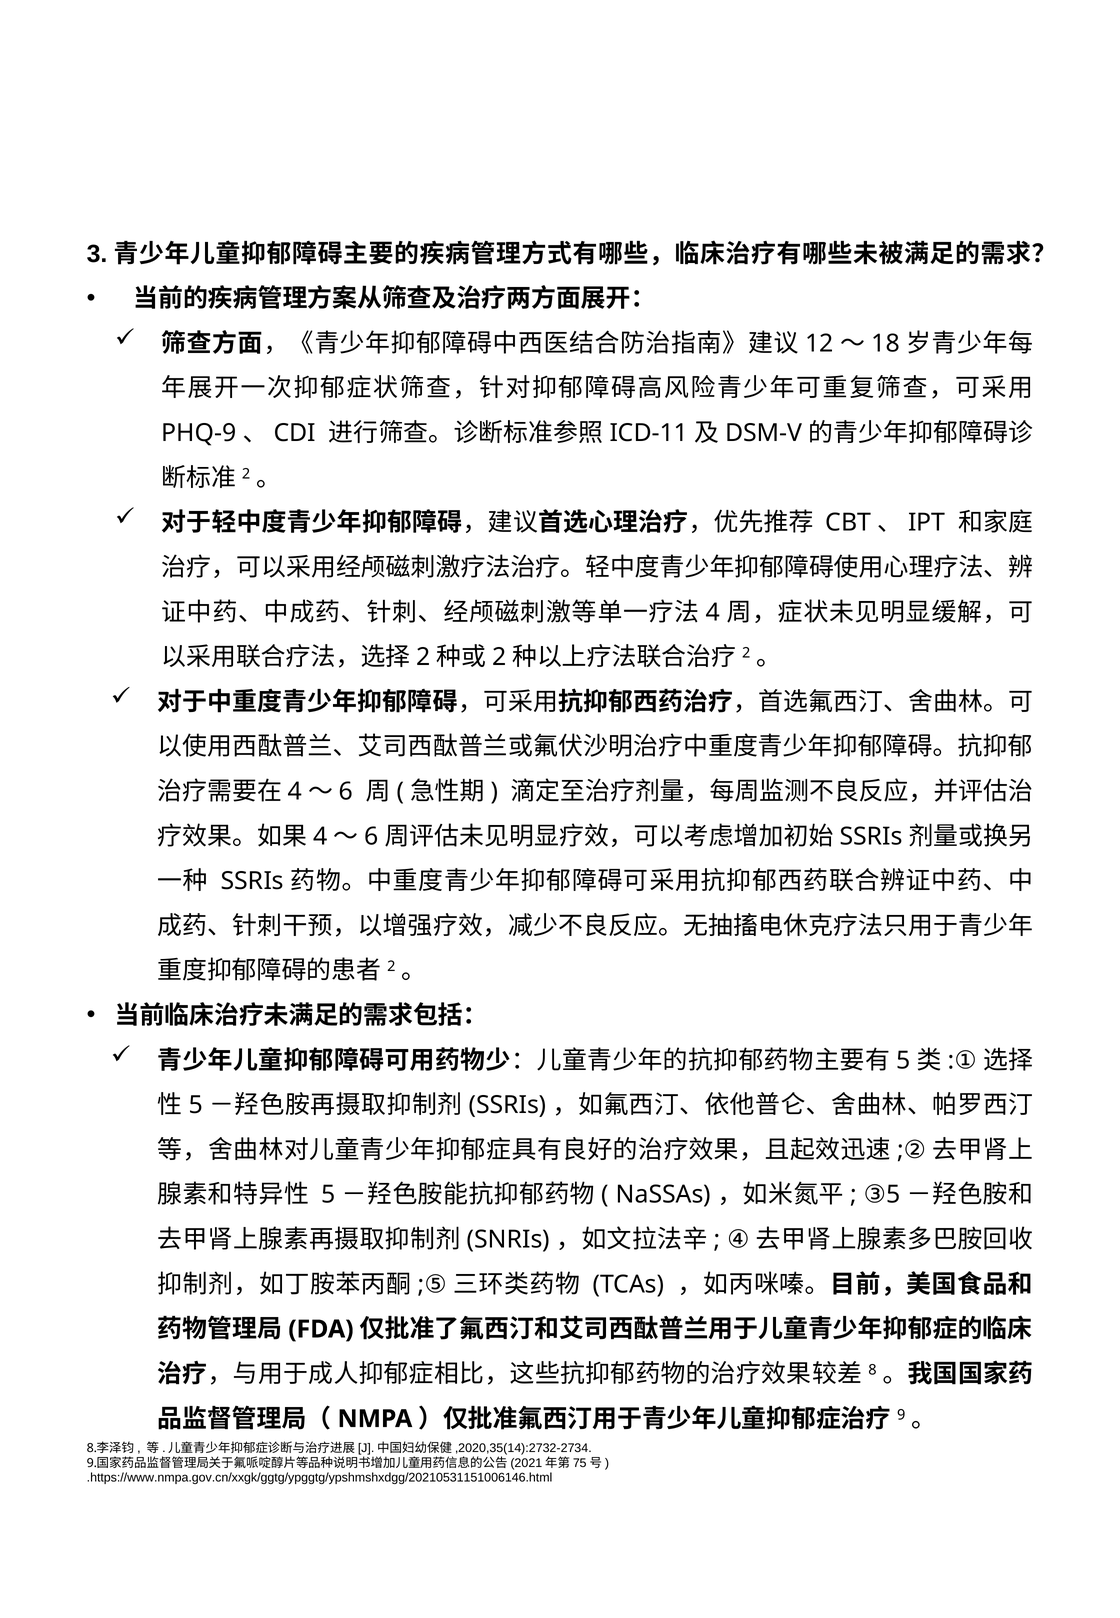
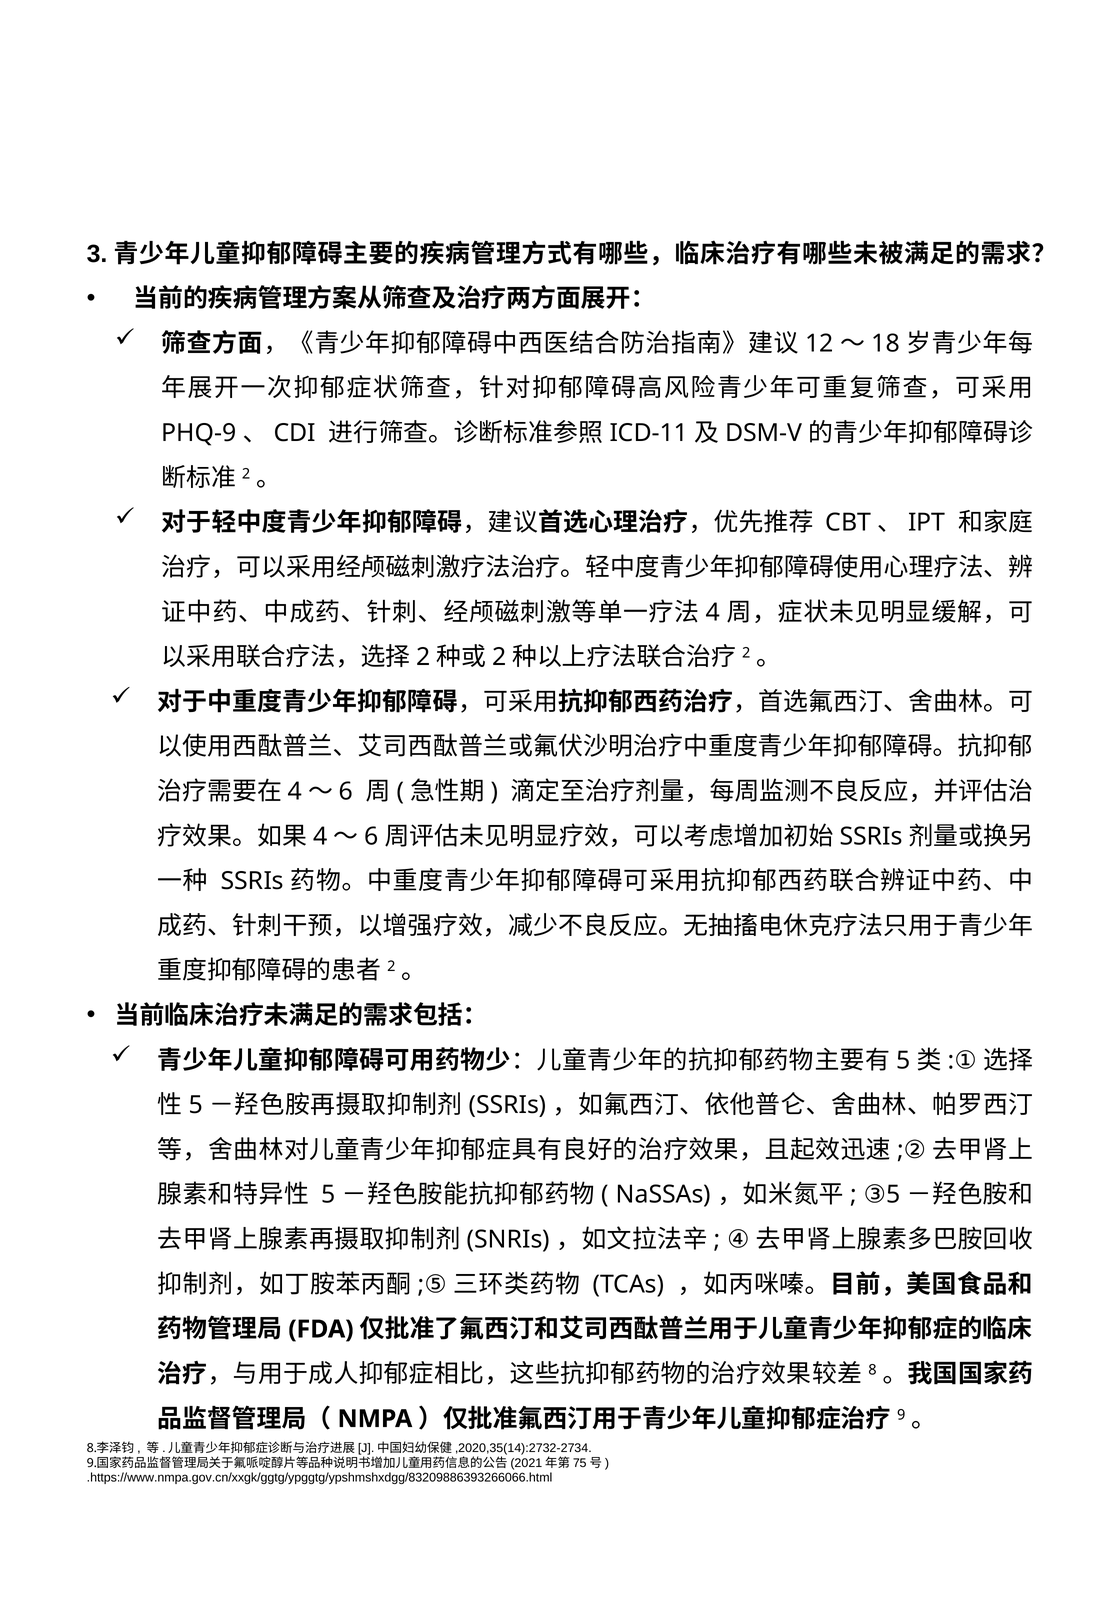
.https://www.nmpa.gov.cn/xxgk/ggtg/ypggtg/ypshmshxdgg/20210531151006146.html: .https://www.nmpa.gov.cn/xxgk/ggtg/ypggtg/ypshmshxdgg/20210531151006146.html -> .https://www.nmpa.gov.cn/xxgk/ggtg/ypggtg/ypshmshxdgg/83209886393266066.html (320, 1478)
